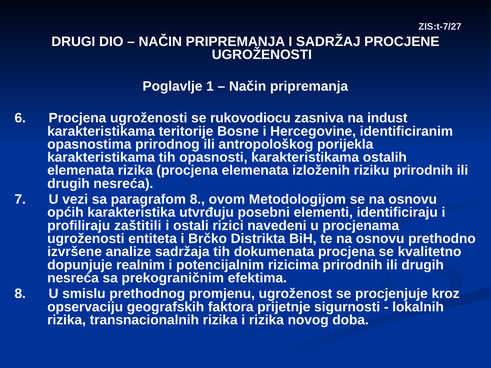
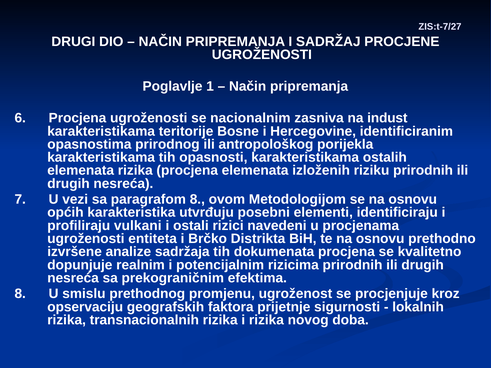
rukovodiocu: rukovodiocu -> nacionalnim (250, 118)
zaštitili: zaštitili -> vulkani (138, 226)
